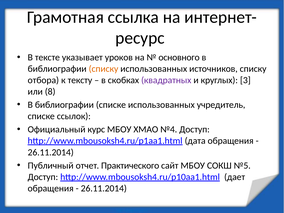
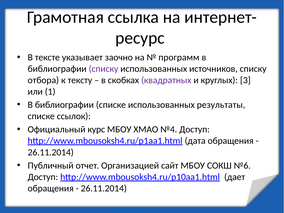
уроков: уроков -> заочно (119, 57)
основного: основного -> программ (179, 57)
списку colour: orange -> purple (103, 69)
8: 8 -> 1 (50, 92)
учредитель: учредитель -> результаты (221, 105)
Практического: Практического -> Организацией (130, 166)
№5: №5 -> №6 (242, 166)
